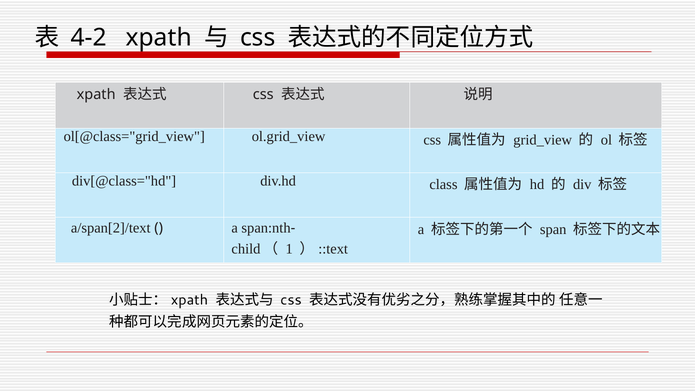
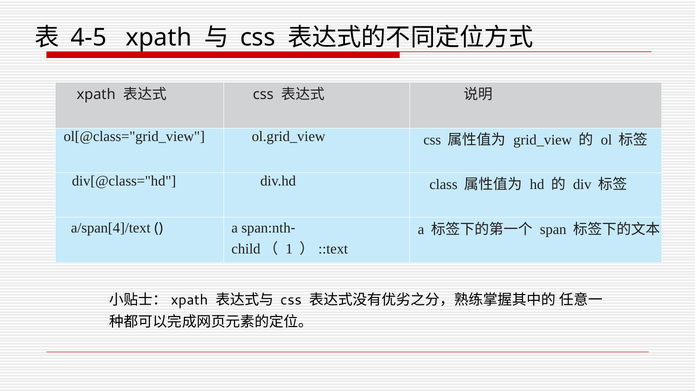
4-2: 4-2 -> 4-5 (89, 38)
a/span[2]/text: a/span[2]/text -> a/span[4]/text (111, 228)
